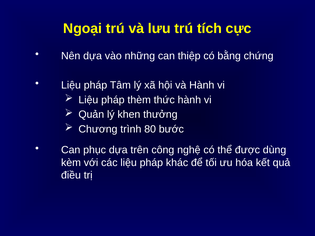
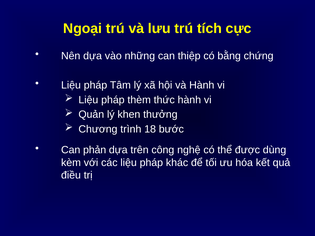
80: 80 -> 18 (150, 129)
phục: phục -> phản (95, 150)
